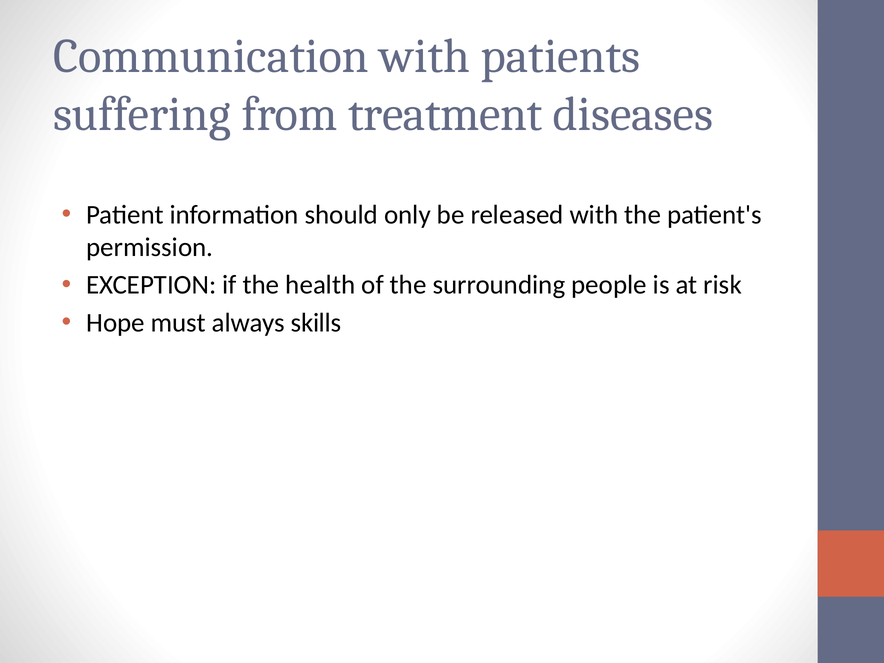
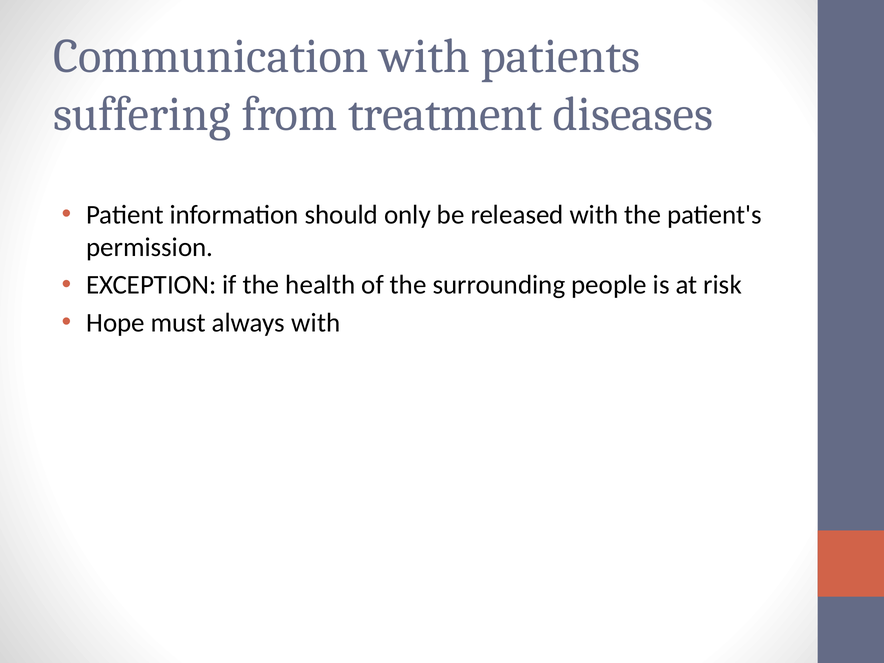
always skills: skills -> with (316, 323)
